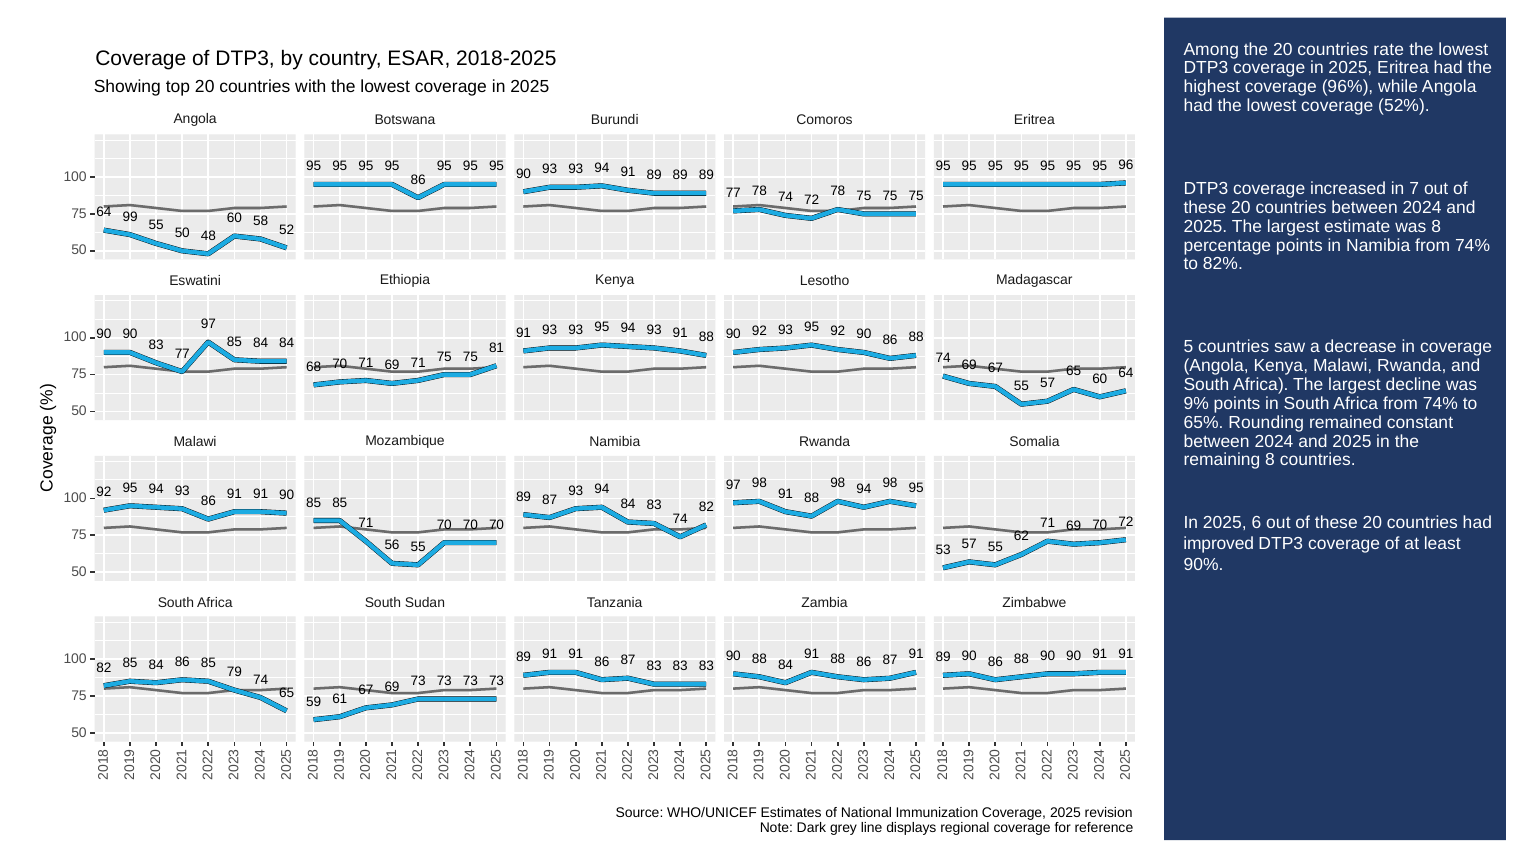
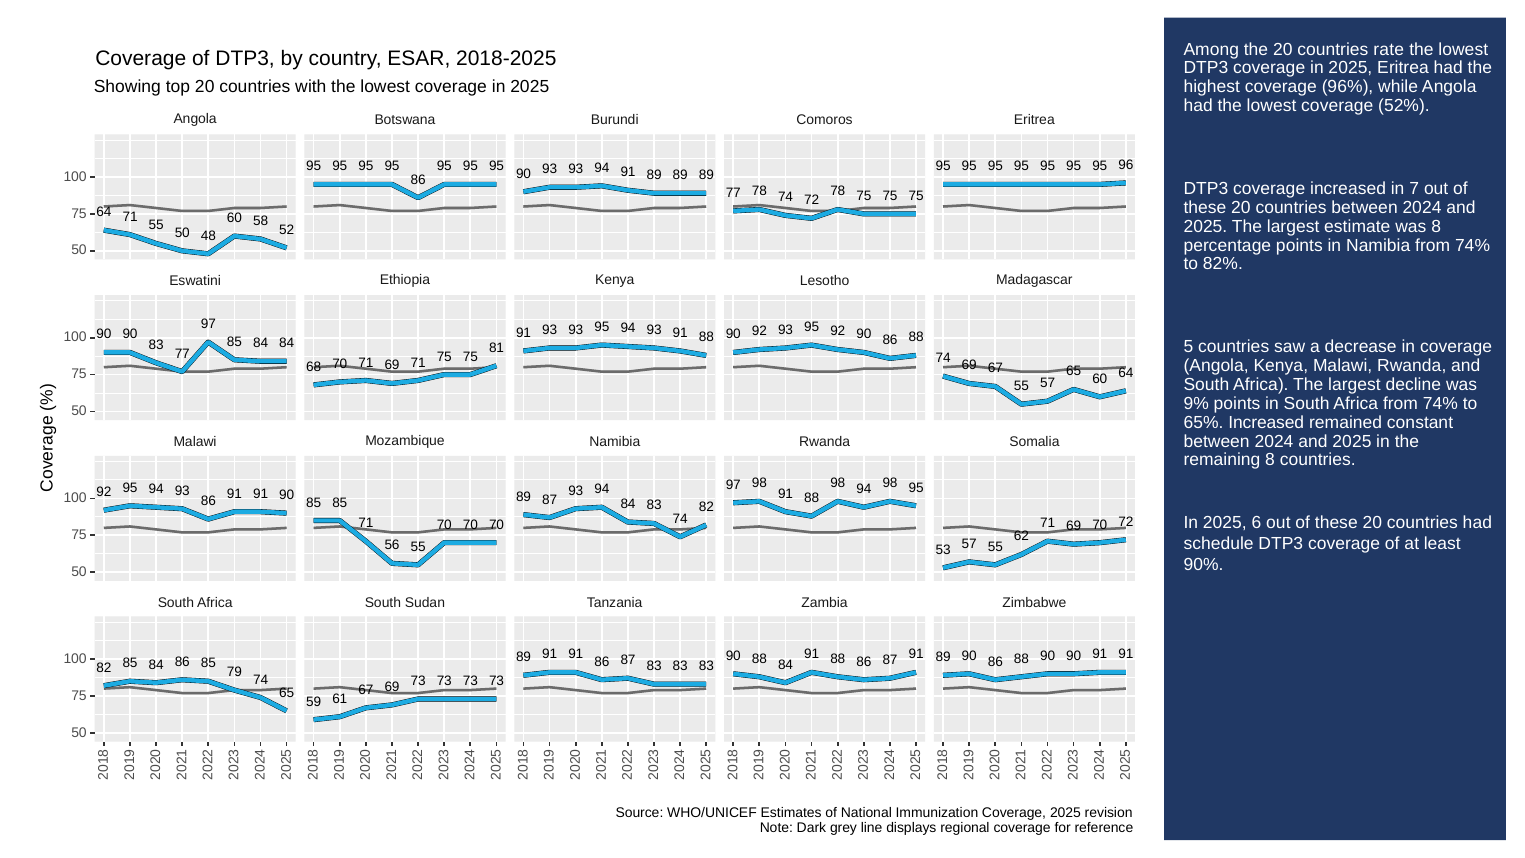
64 99: 99 -> 71 (130, 216)
65% Rounding: Rounding -> Increased (1266, 422)
improved: improved -> schedule (1219, 544)
